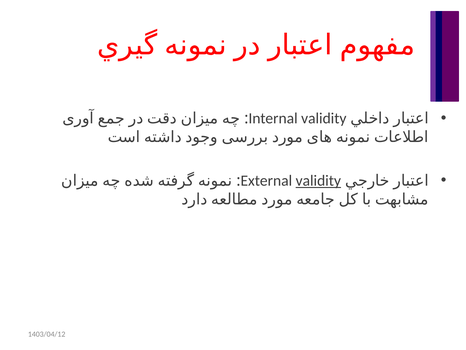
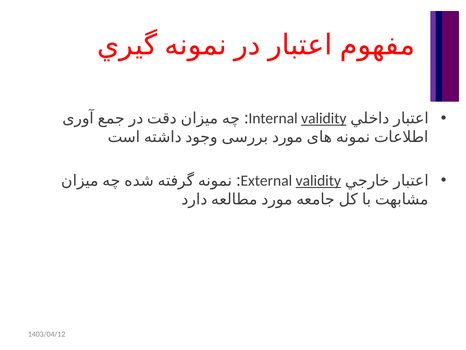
validity underline: none -> present (324, 118)
